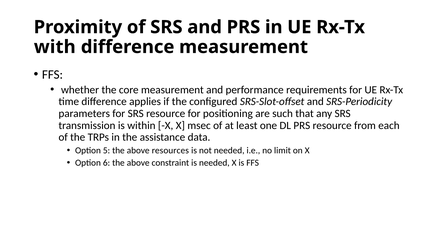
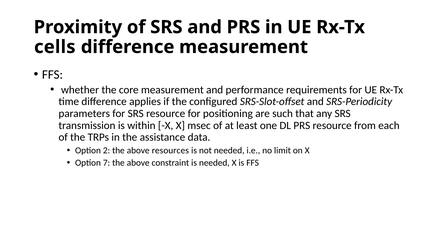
with: with -> cells (55, 47)
5: 5 -> 2 (107, 151)
6: 6 -> 7 (107, 163)
